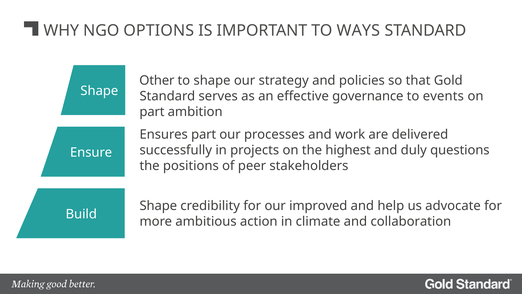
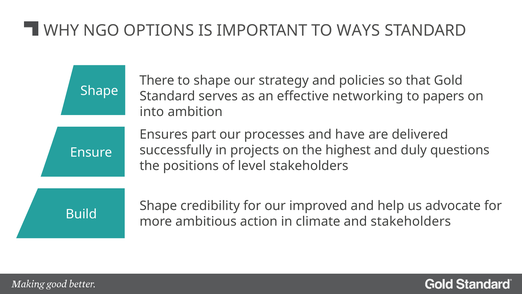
Other: Other -> There (157, 81)
governance: governance -> networking (368, 96)
events: events -> papers (443, 96)
part: part -> into (152, 112)
work: work -> have (350, 134)
peer: peer -> level (252, 166)
and collaboration: collaboration -> stakeholders (411, 221)
